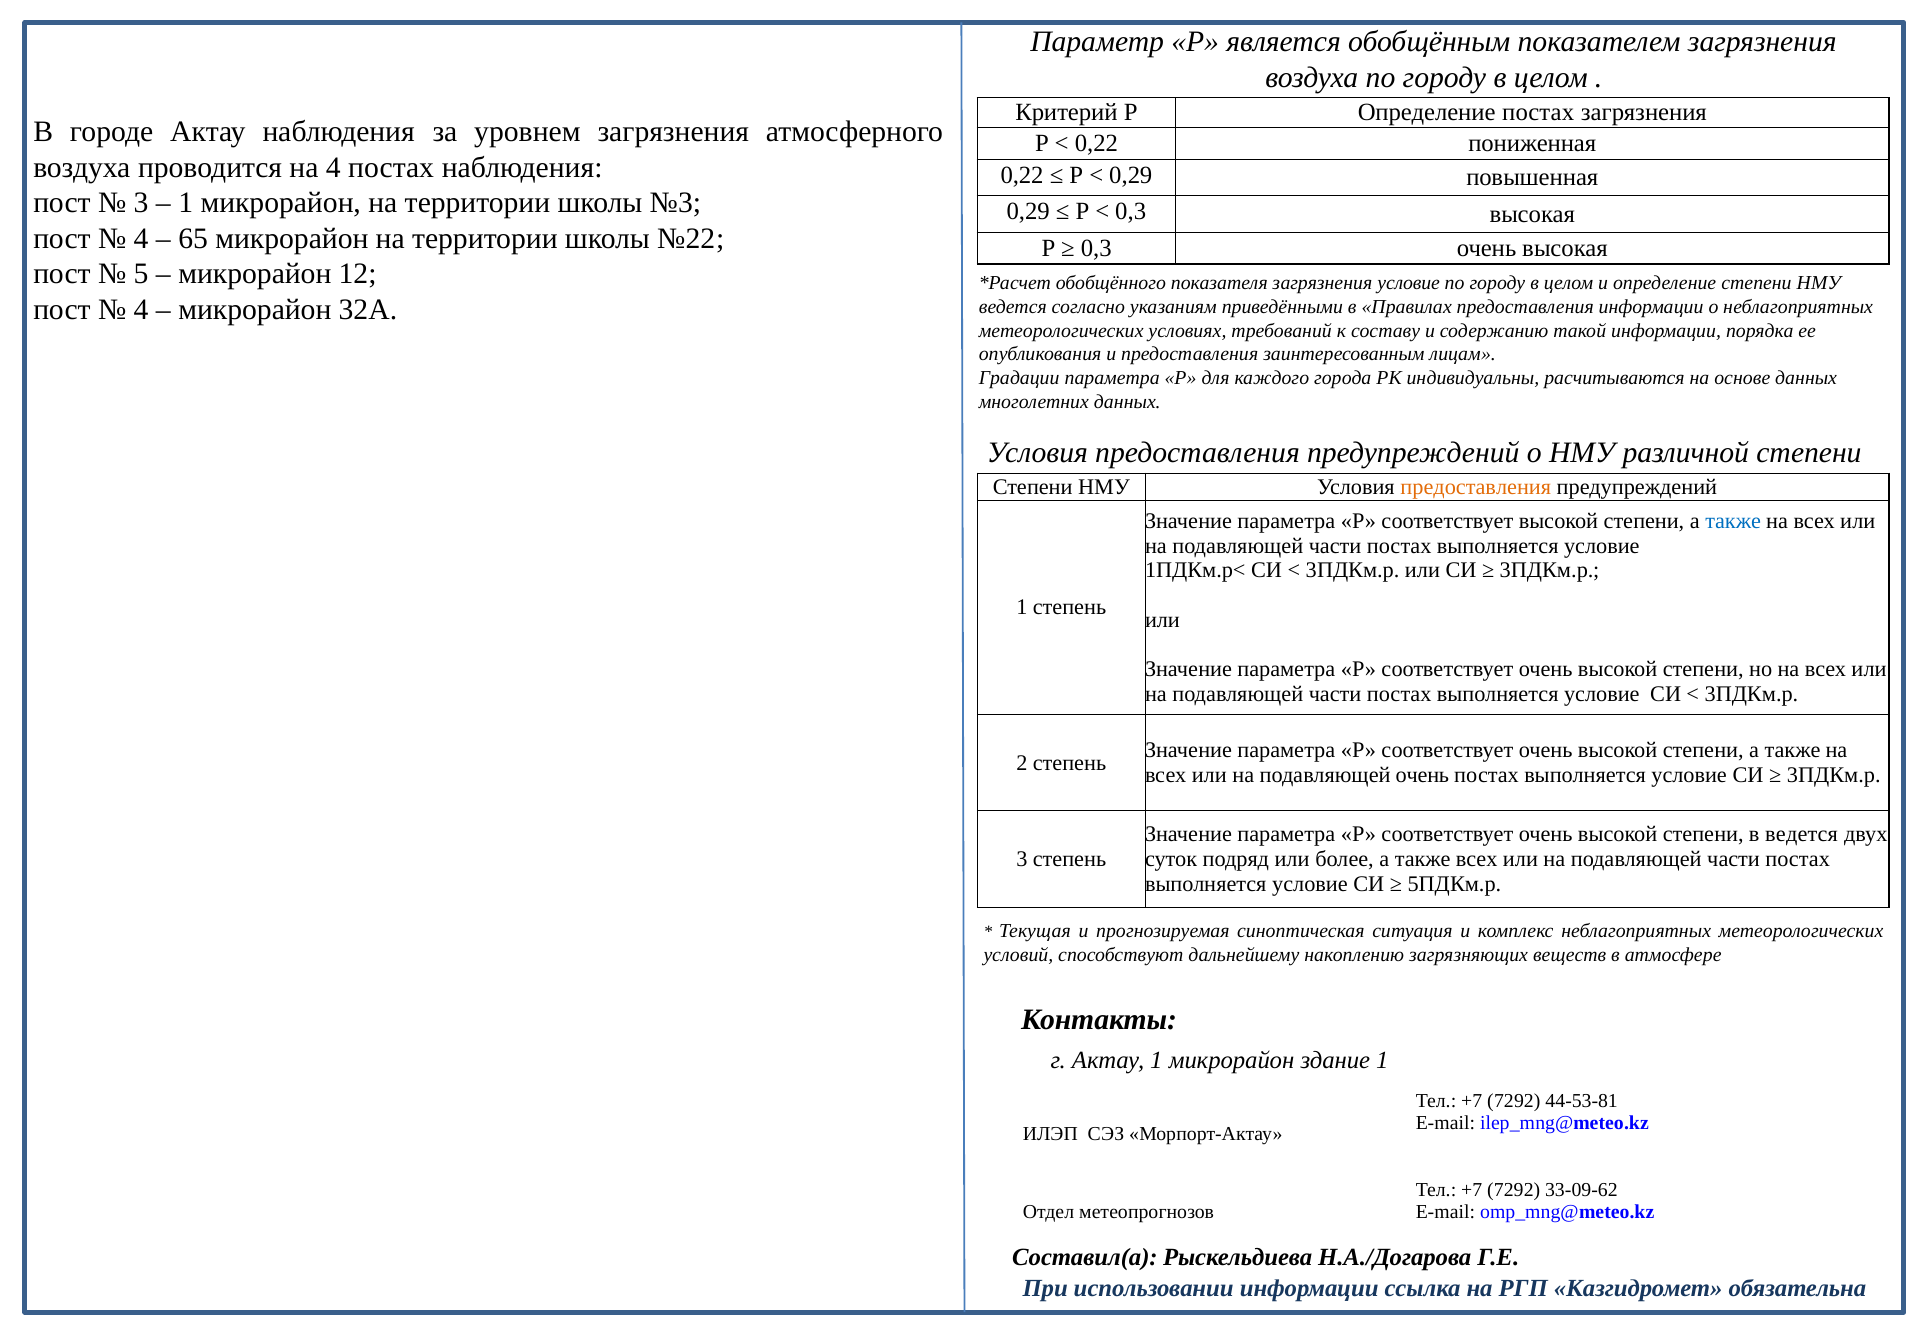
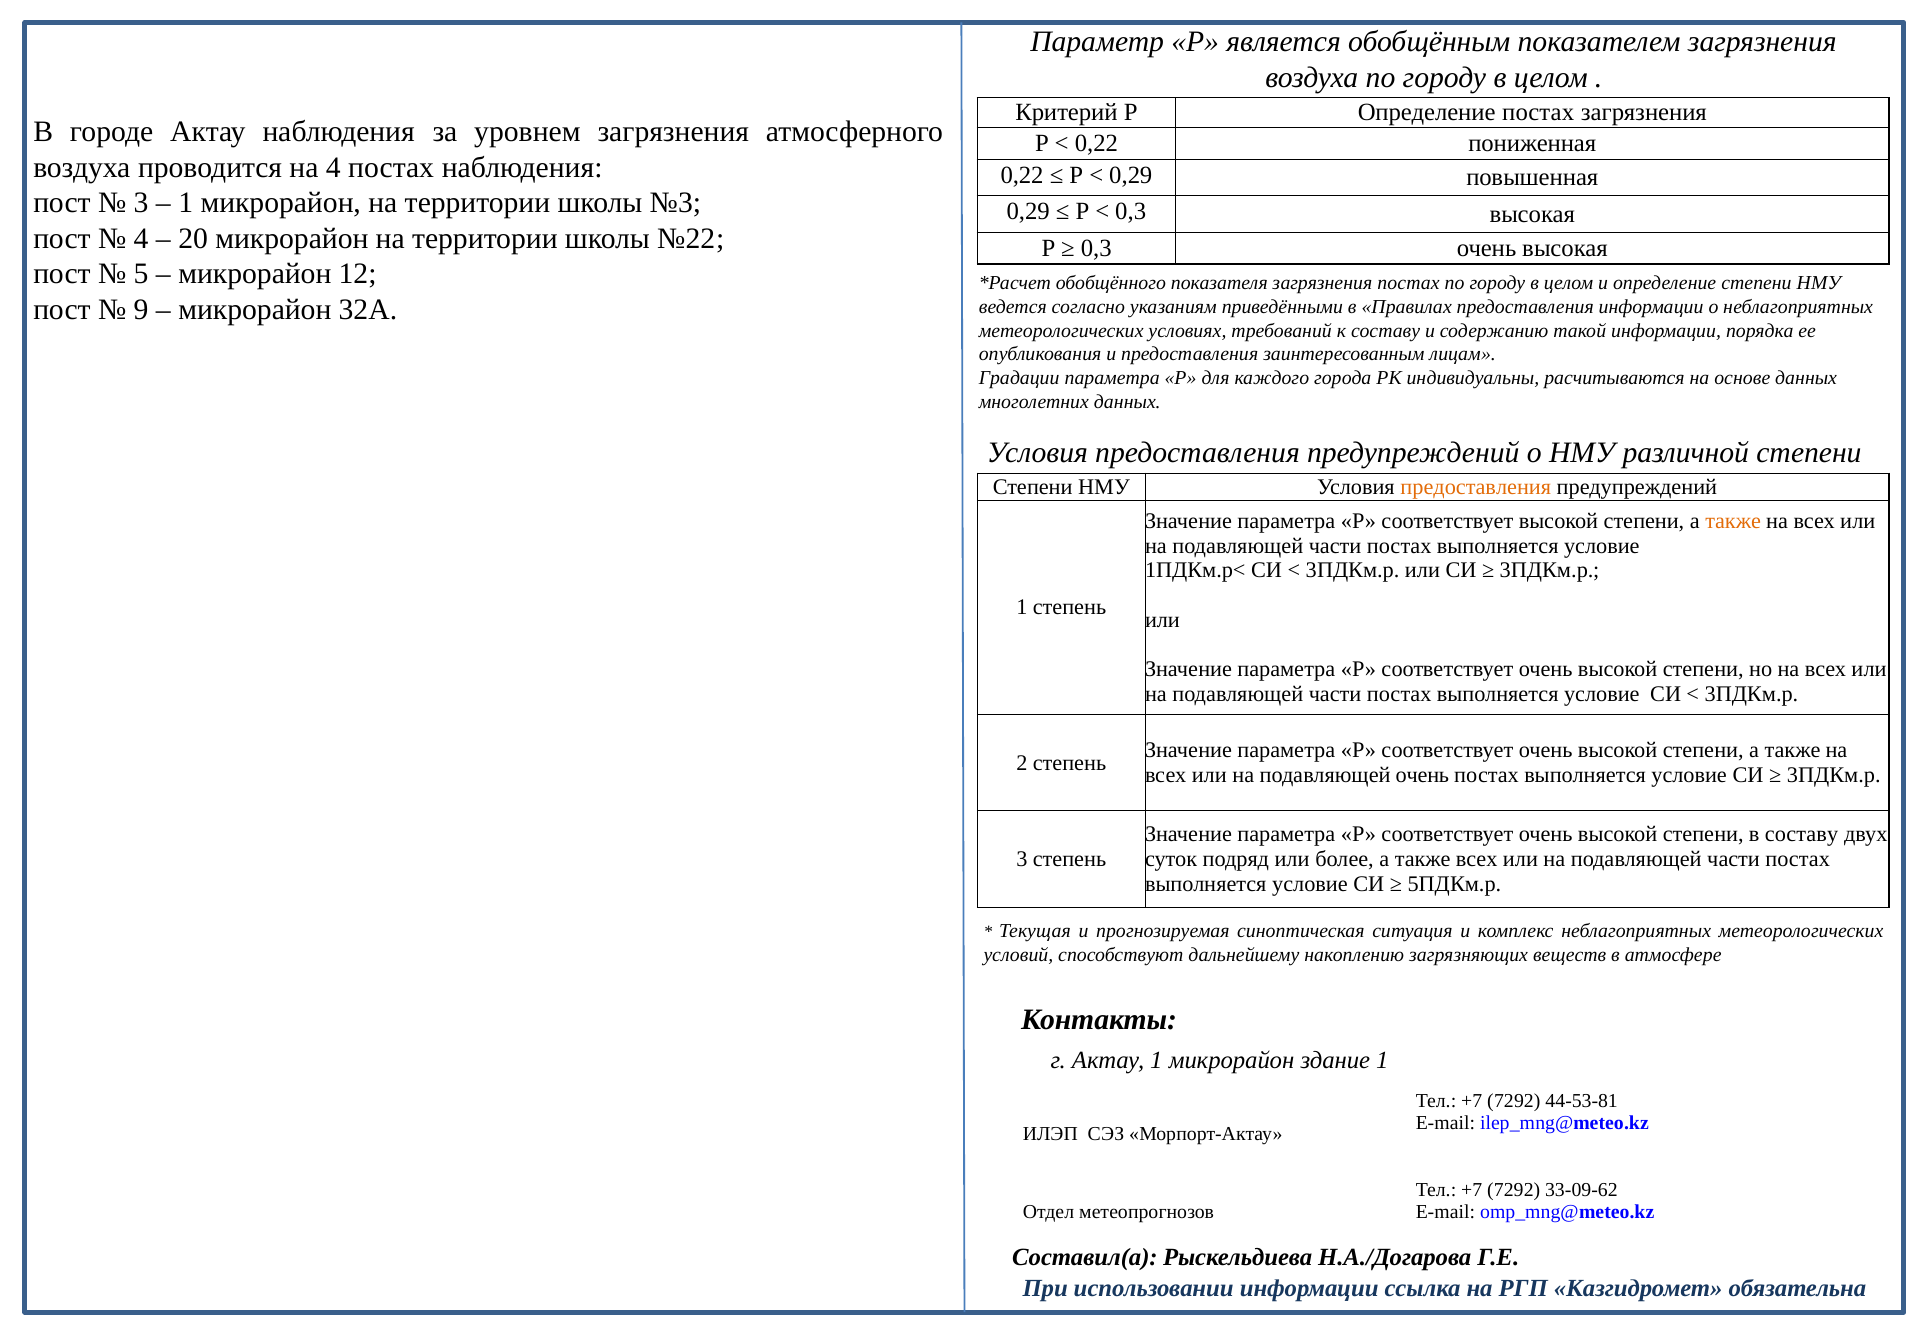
65: 65 -> 20 (193, 239)
загрязнения условие: условие -> постах (1409, 283)
4: 4 -> 9 (141, 310)
также colour: blue -> orange (1733, 521)
в ведется: ведется -> составу (1802, 835)
